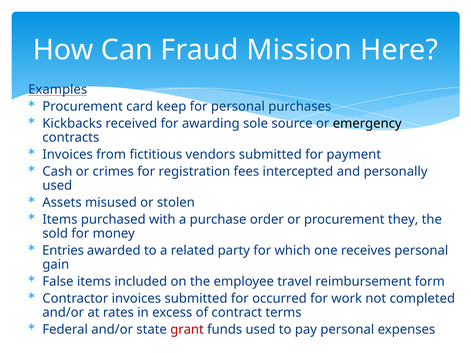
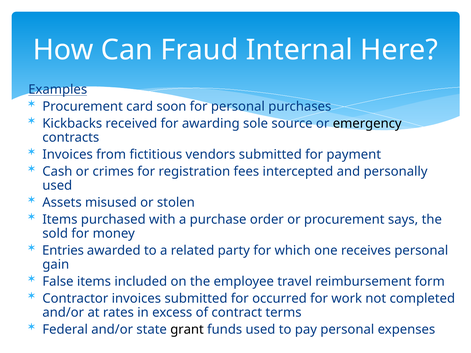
Mission: Mission -> Internal (299, 50)
keep: keep -> soon (171, 107)
they: they -> says (403, 220)
grant colour: red -> black (187, 330)
